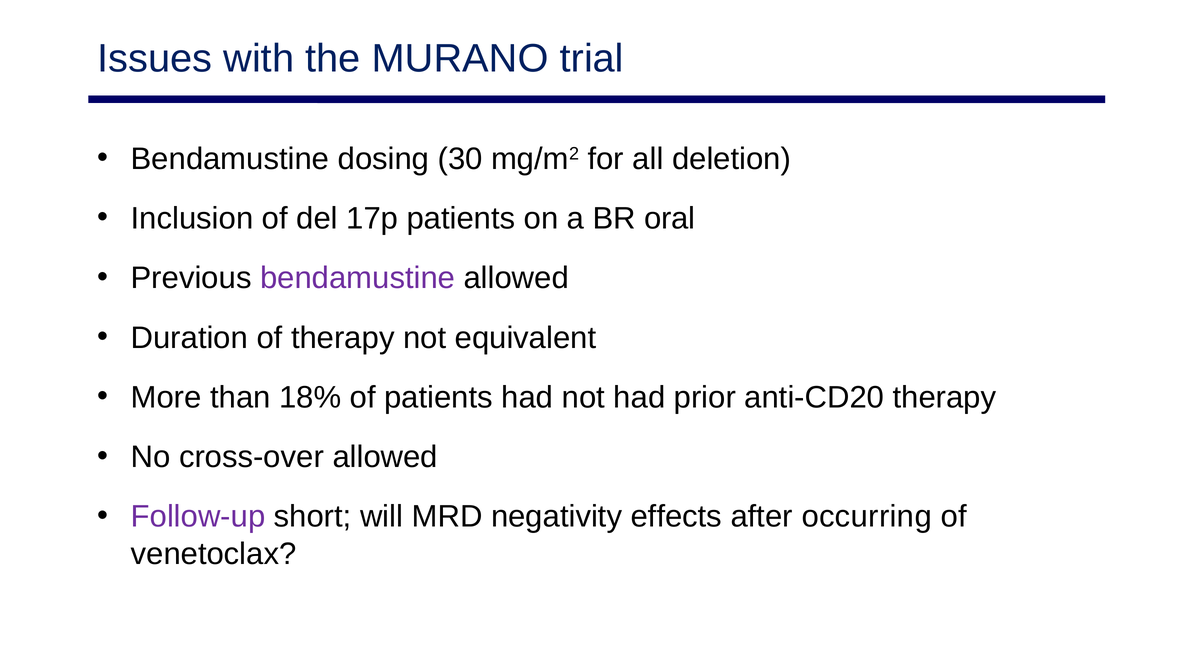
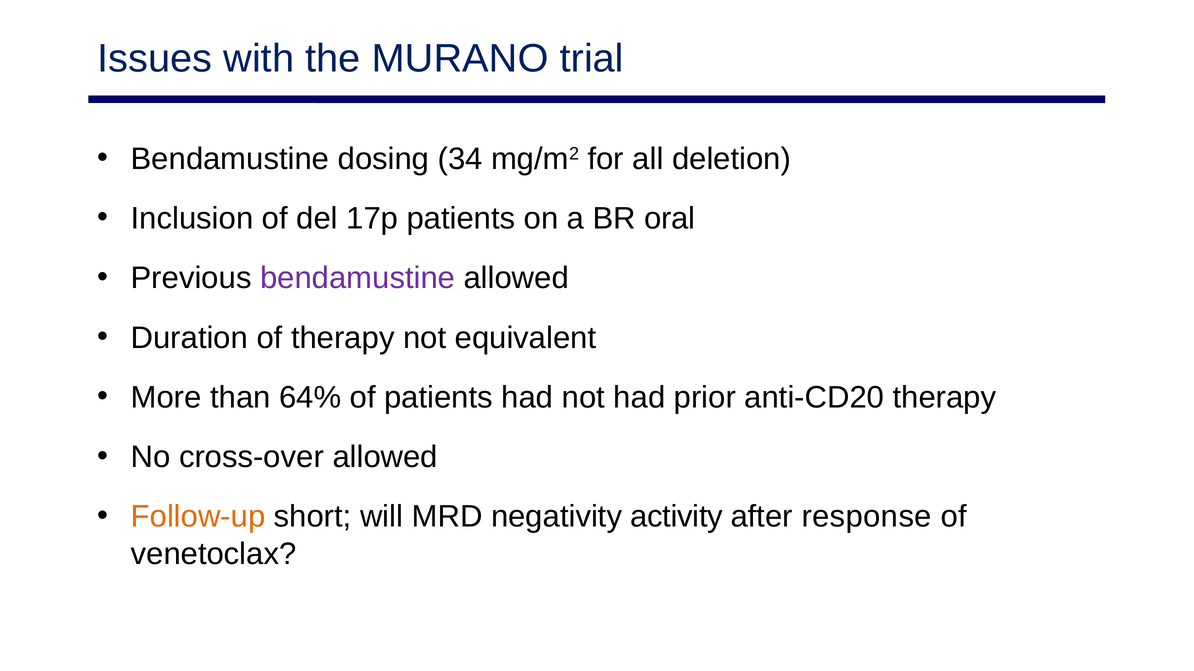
30: 30 -> 34 (460, 159)
18%: 18% -> 64% (310, 398)
Follow-up colour: purple -> orange (198, 517)
effects: effects -> activity (677, 517)
occurring: occurring -> response (867, 517)
